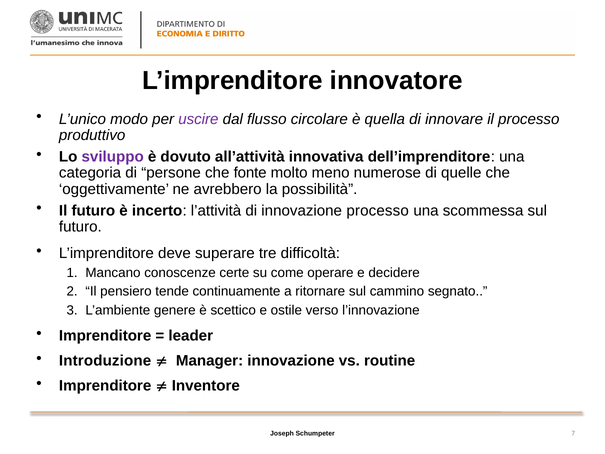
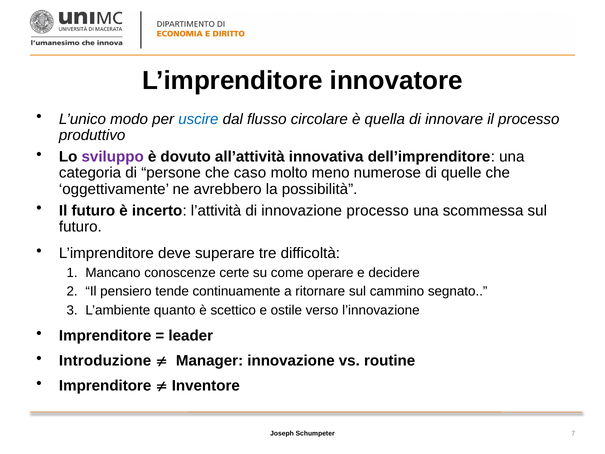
uscire colour: purple -> blue (198, 119)
fonte: fonte -> caso (250, 173)
genere: genere -> quanto (175, 310)
